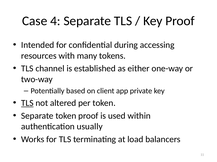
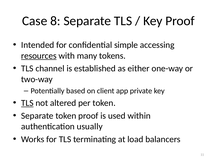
4: 4 -> 8 (55, 21)
during: during -> simple (126, 45)
resources underline: none -> present (39, 56)
